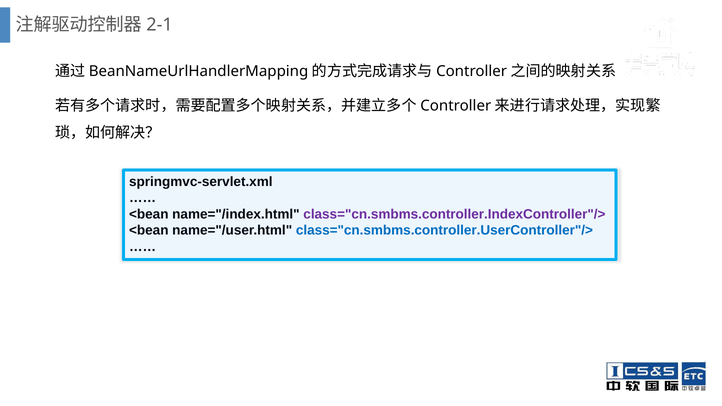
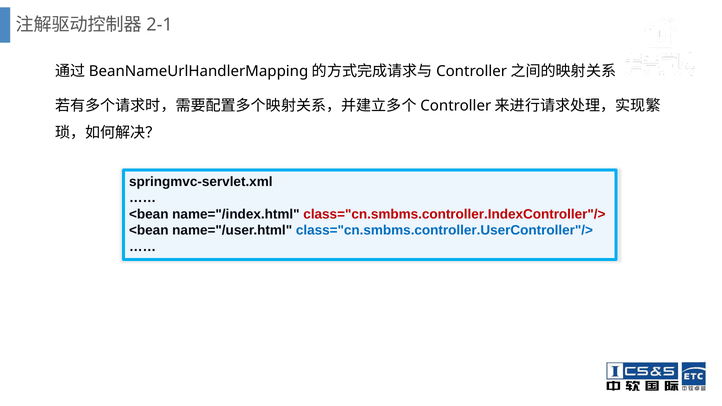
class="cn.smbms.controller.IndexController"/> colour: purple -> red (454, 214)
